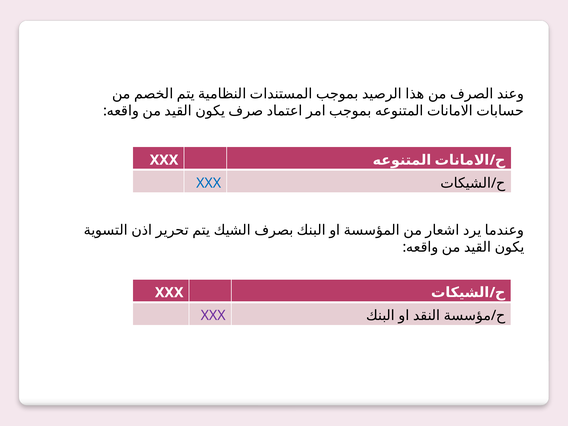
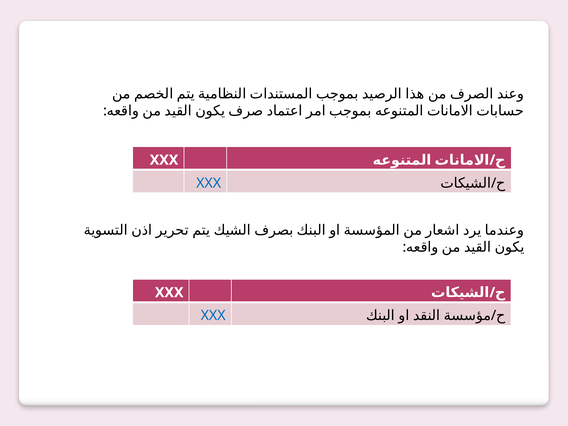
XXX colour: purple -> blue (213, 316)
